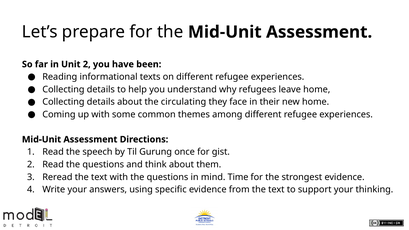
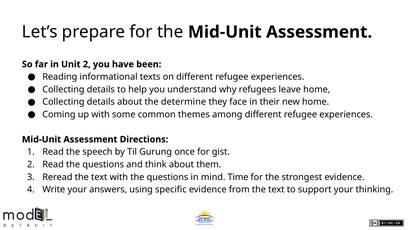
circulating: circulating -> determine (184, 102)
